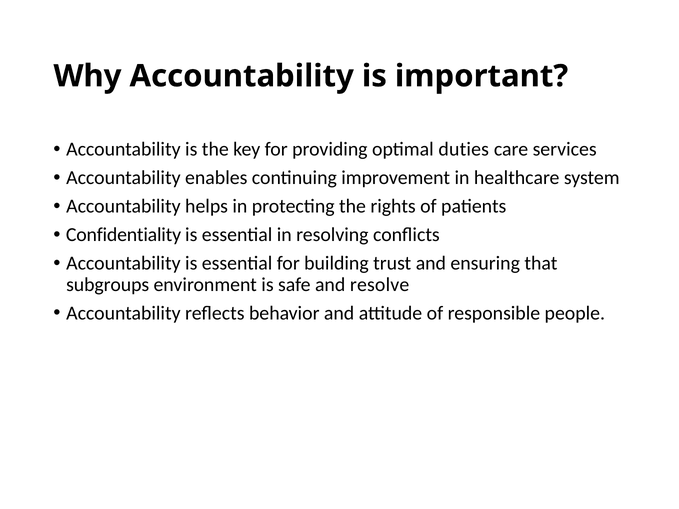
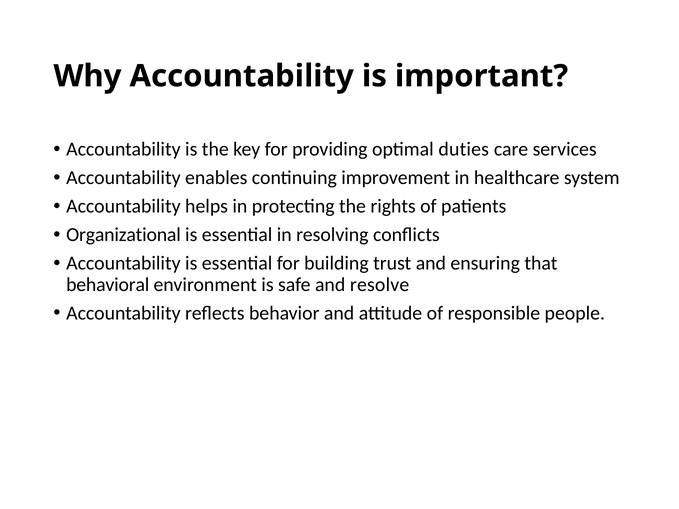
Confidentiality: Confidentiality -> Organizational (124, 235)
subgroups: subgroups -> behavioral (108, 285)
